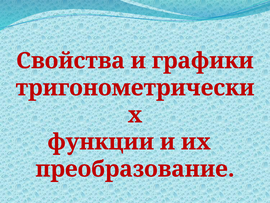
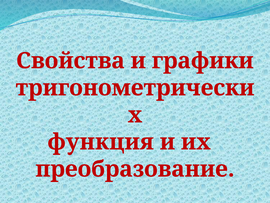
функции: функции -> функция (101, 142)
